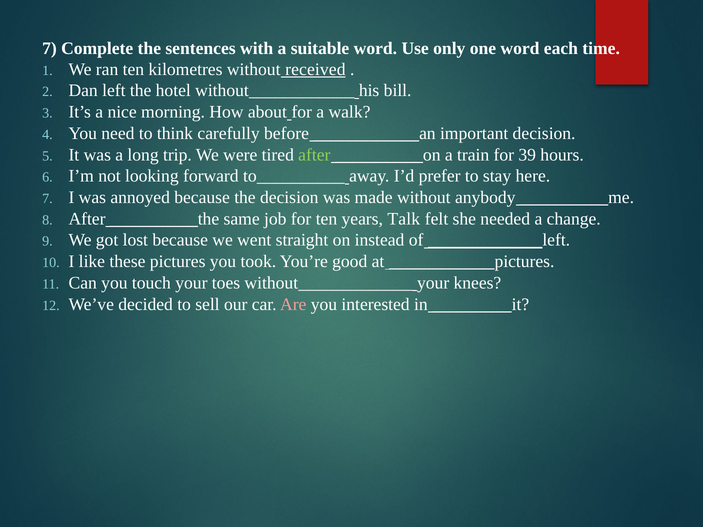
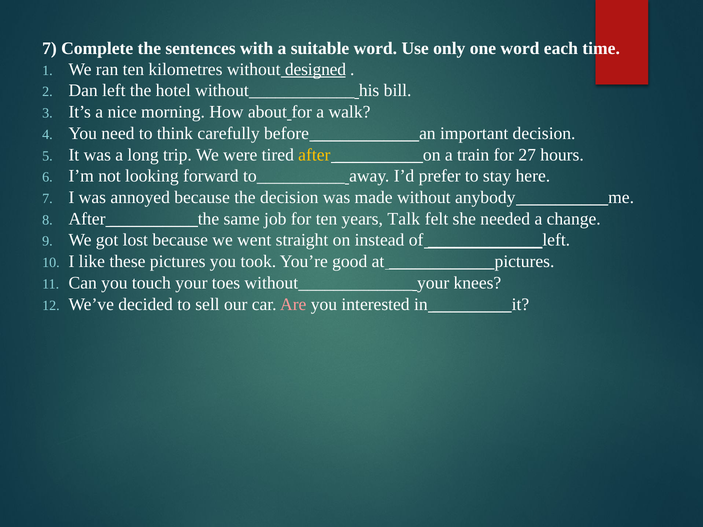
received: received -> designed (316, 69)
after colour: light green -> yellow (314, 155)
39: 39 -> 27 (527, 155)
